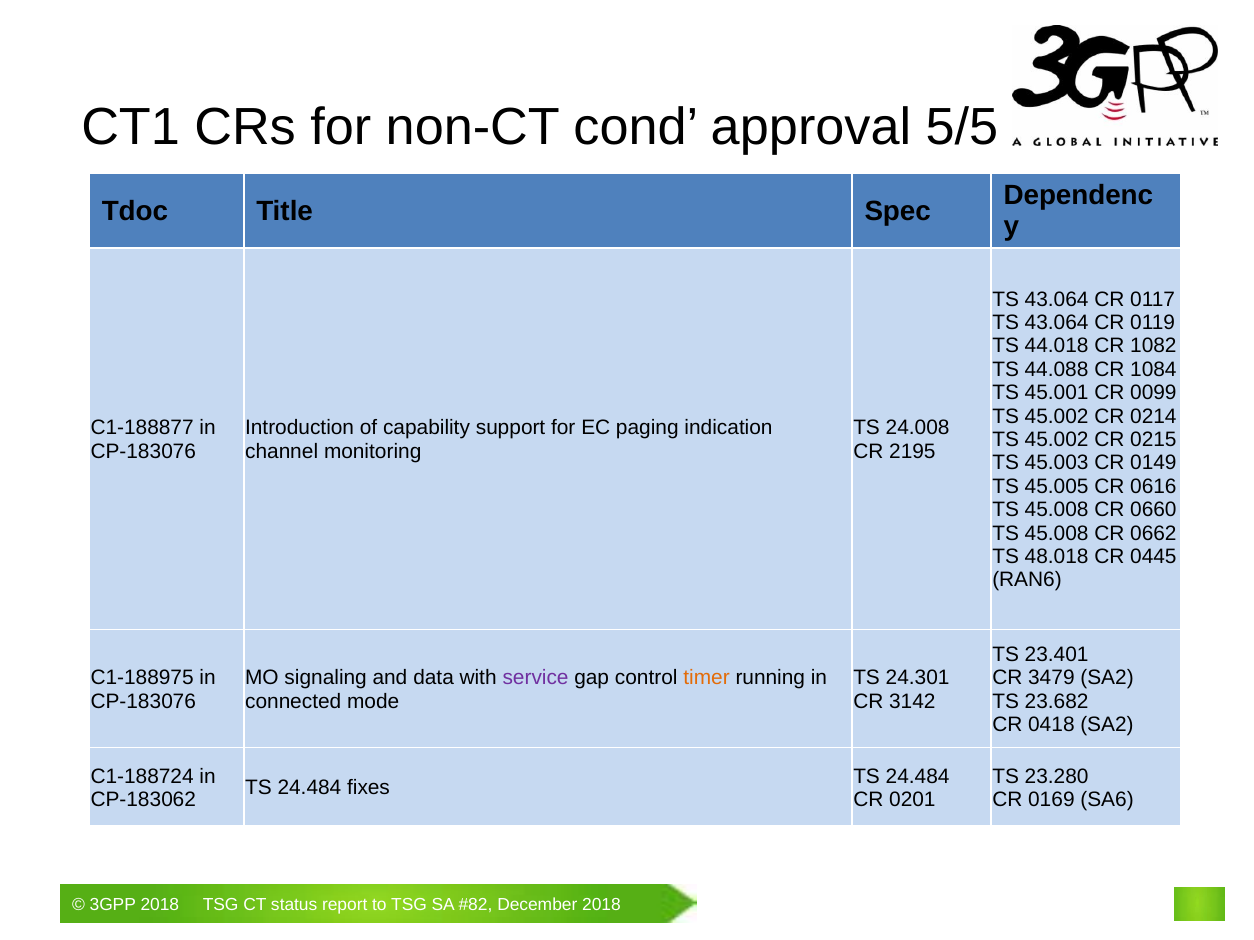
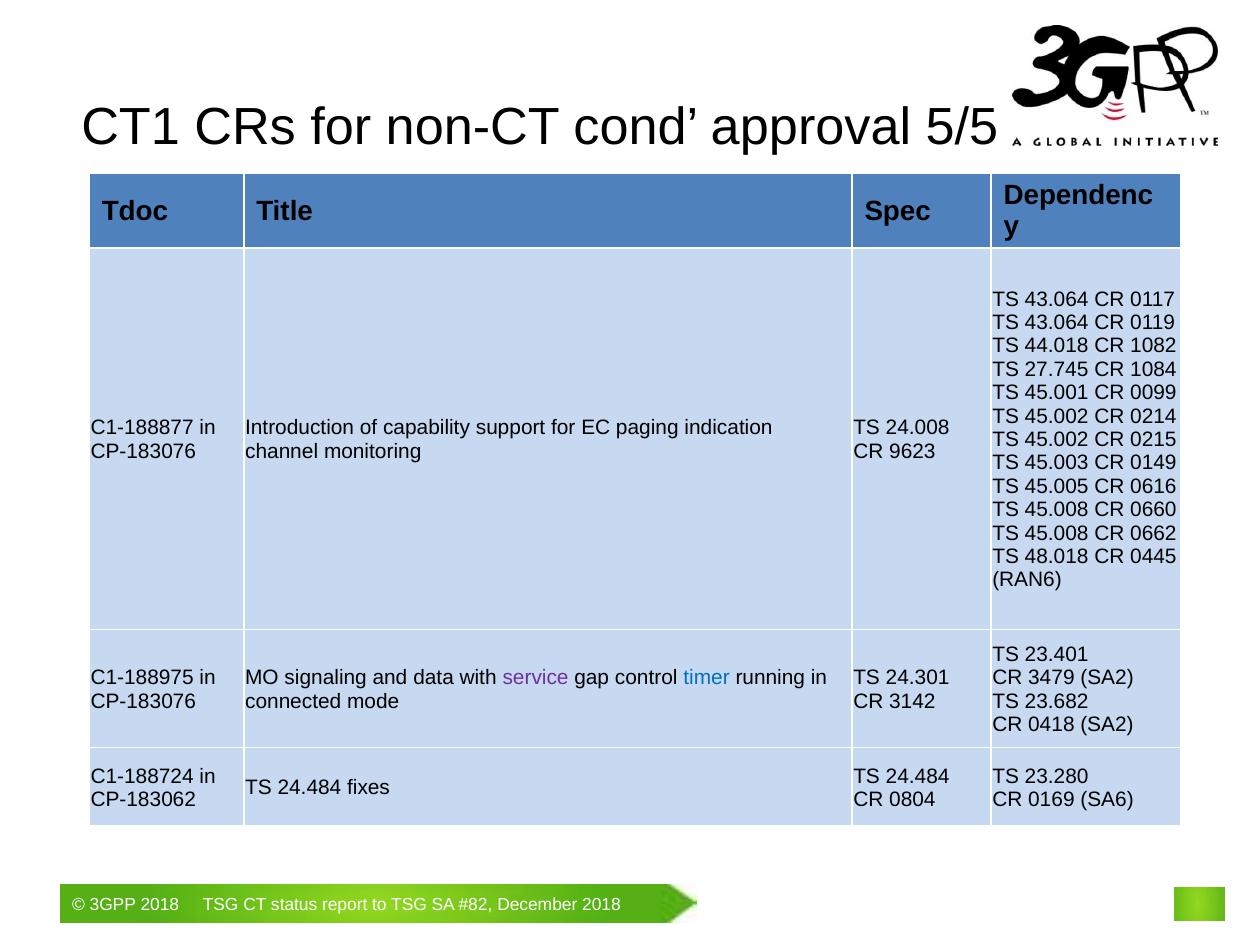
44.088: 44.088 -> 27.745 (1057, 370)
2195: 2195 -> 9623 (912, 452)
timer colour: orange -> blue (707, 678)
0201: 0201 -> 0804 (912, 800)
